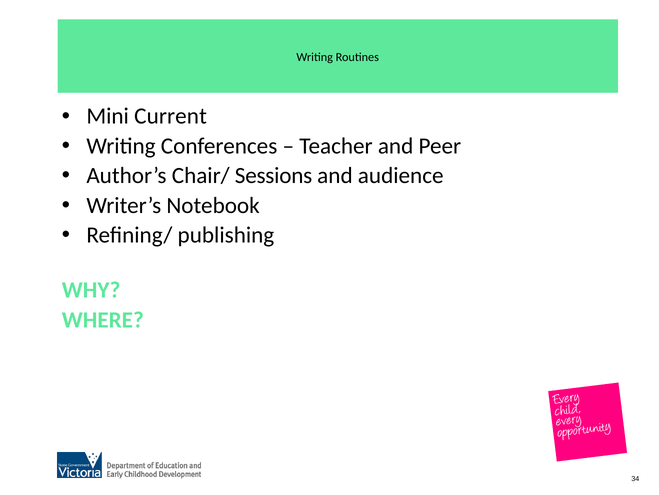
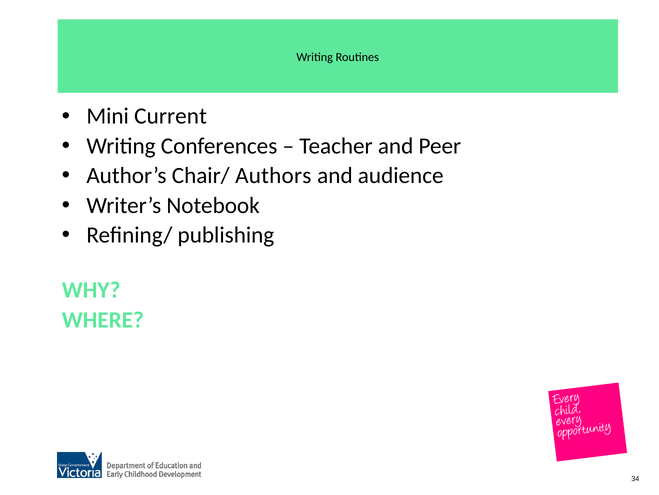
Sessions: Sessions -> Authors (273, 175)
